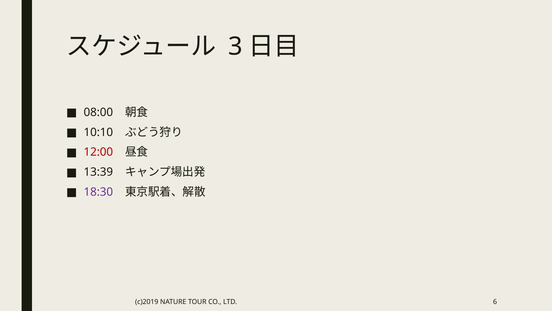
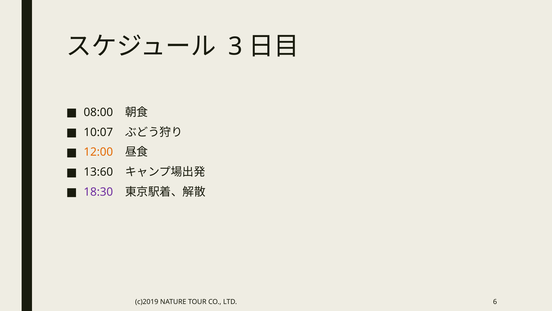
10:10: 10:10 -> 10:07 (98, 132)
12:00 colour: red -> orange (98, 152)
13:39: 13:39 -> 13:60 (98, 172)
